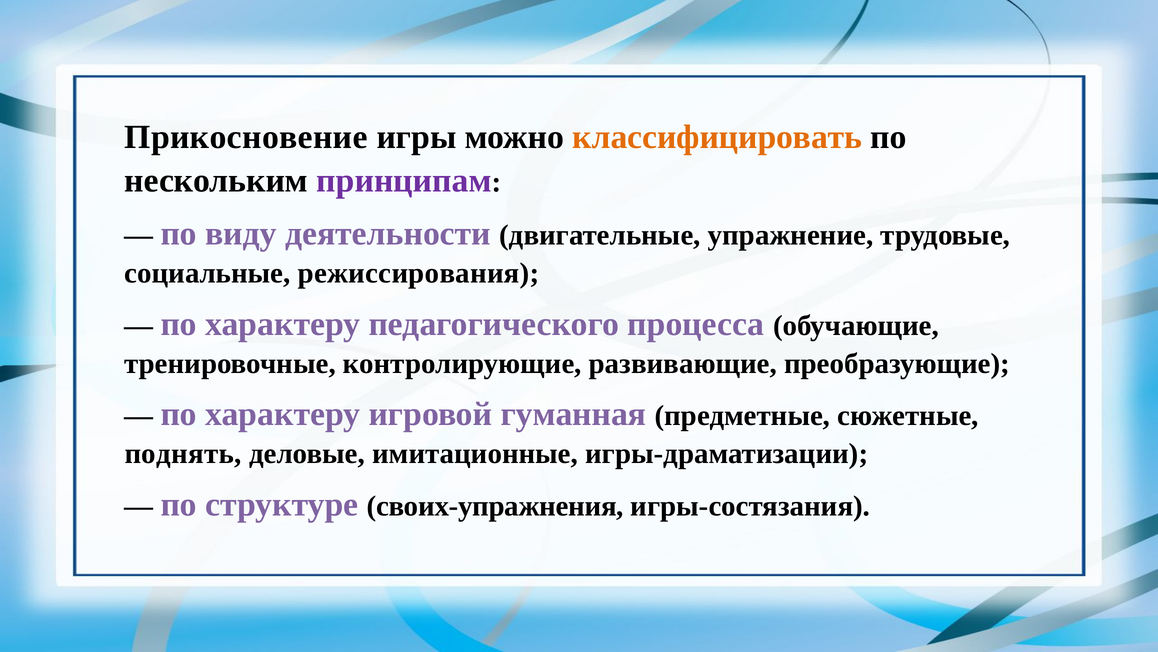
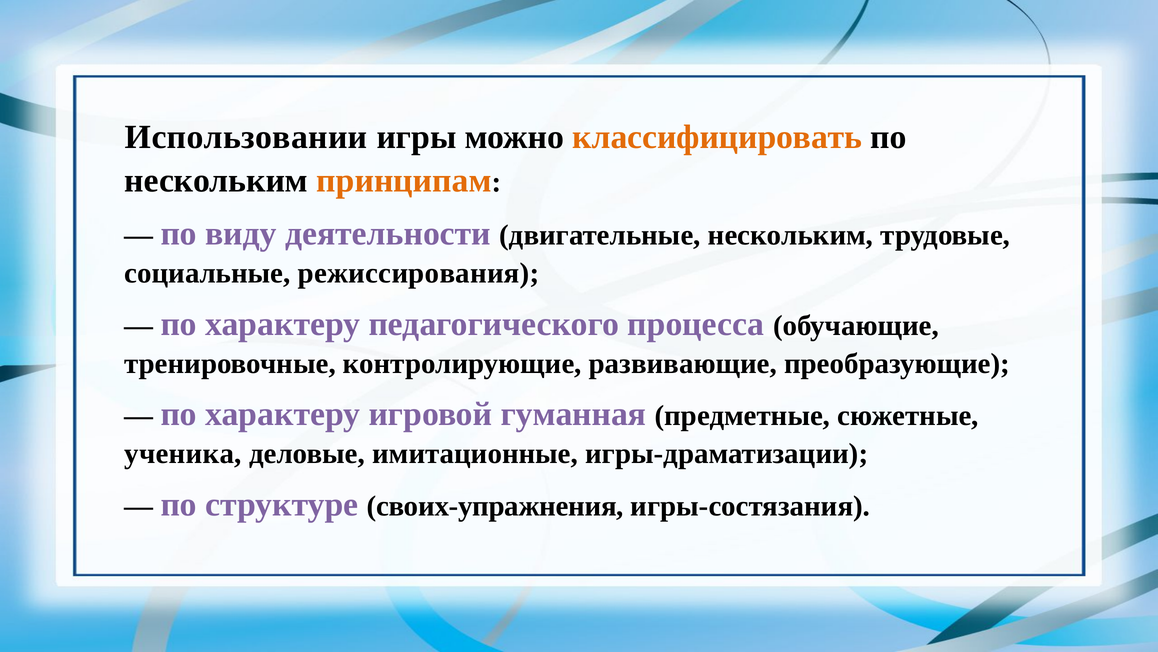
Прикосновение: Прикосновение -> Использовании (246, 137)
принципам colour: purple -> orange (404, 180)
двигательные упражнение: упражнение -> нескольким (791, 235)
поднять: поднять -> ученика (183, 453)
